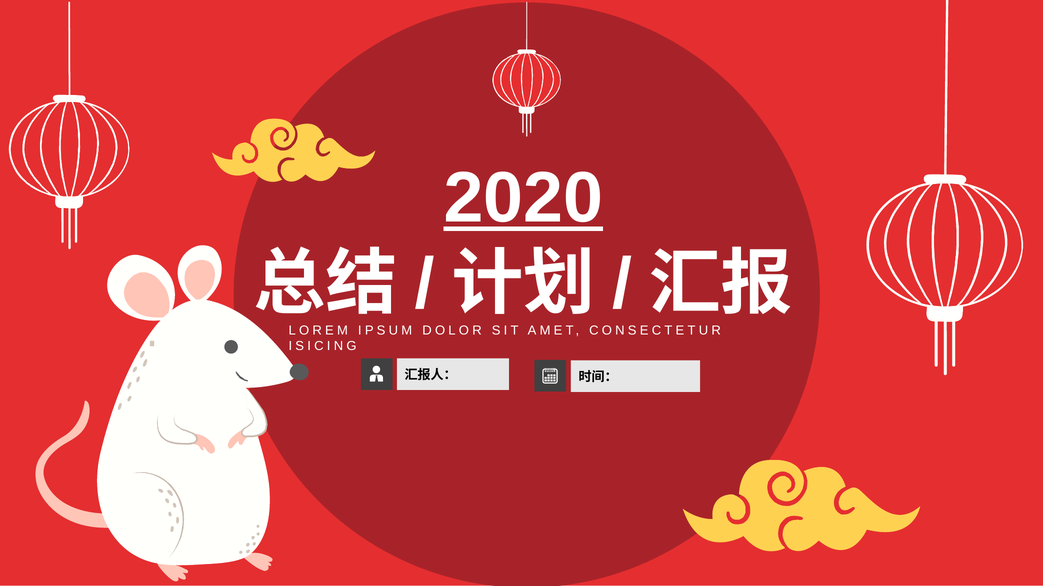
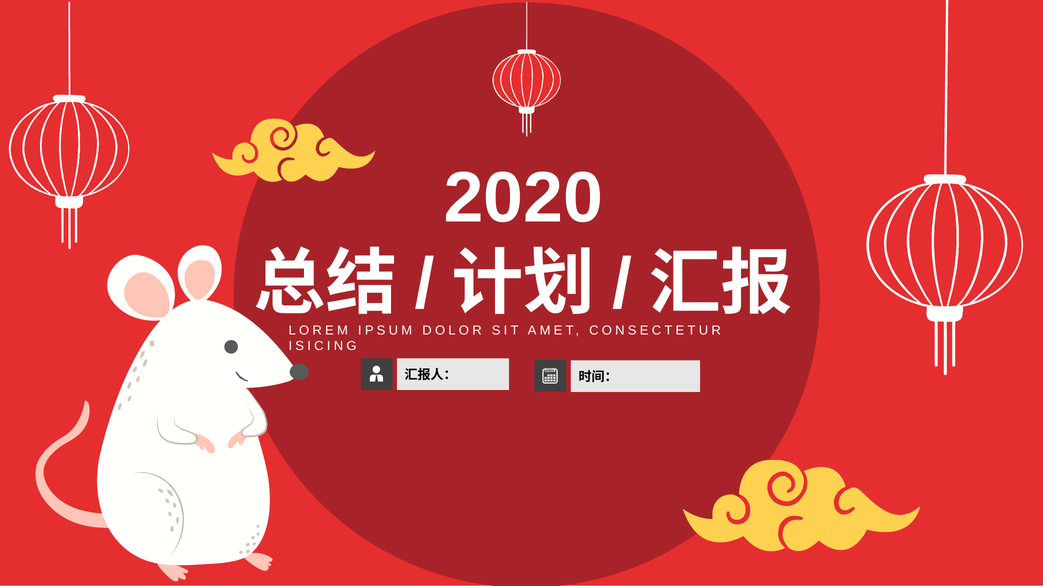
2020 underline: present -> none (523, 198)
